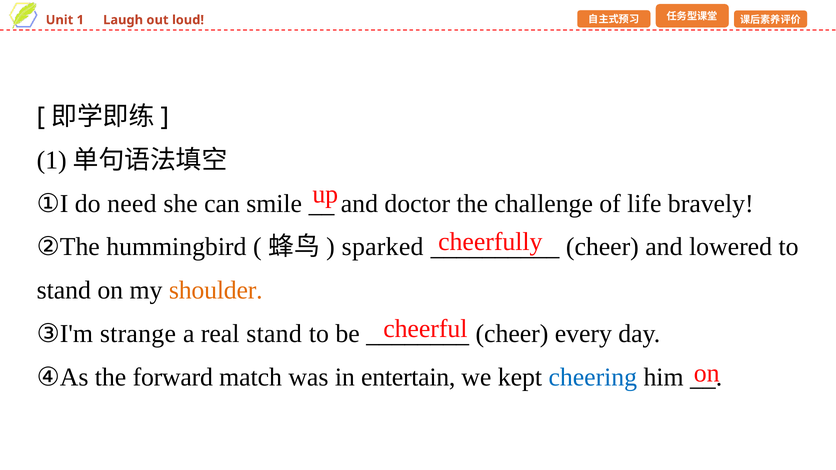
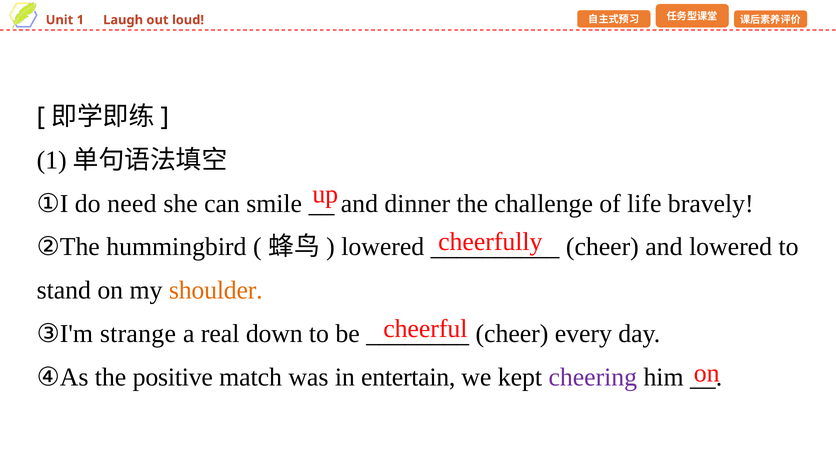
doctor: doctor -> dinner (417, 204)
sparked: sparked -> lowered (383, 247)
real stand: stand -> down (274, 334)
forward: forward -> positive (173, 377)
cheering colour: blue -> purple (593, 377)
